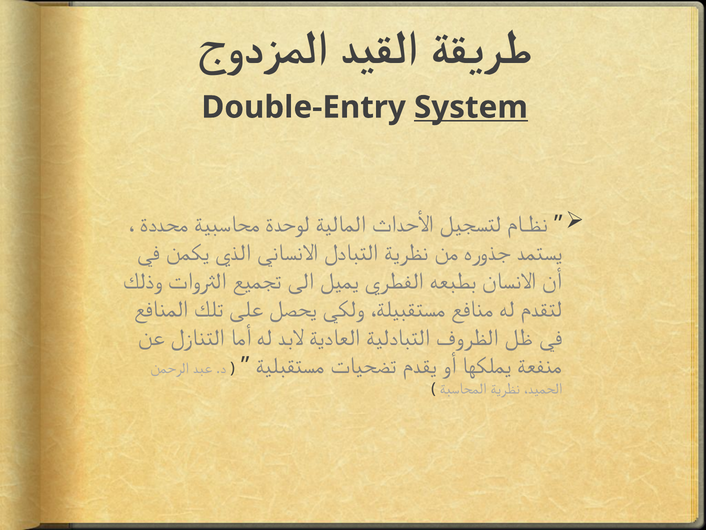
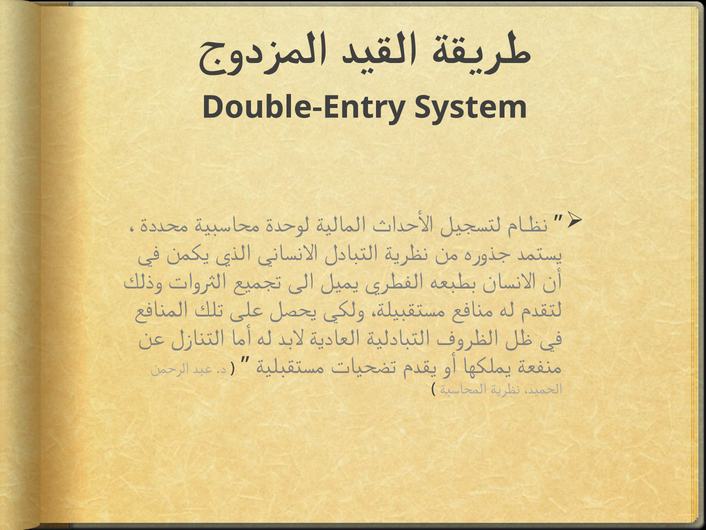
System underline: present -> none (471, 107)
